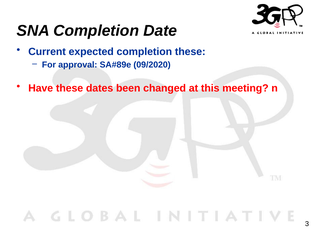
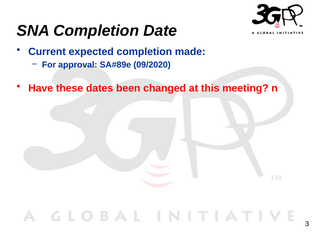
completion these: these -> made (190, 52)
